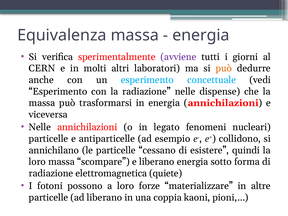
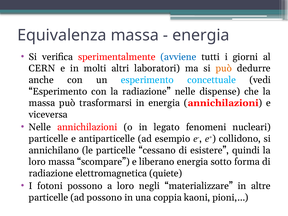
avviene colour: purple -> blue (178, 57)
forze: forze -> negli (149, 186)
ad liberano: liberano -> possono (104, 198)
